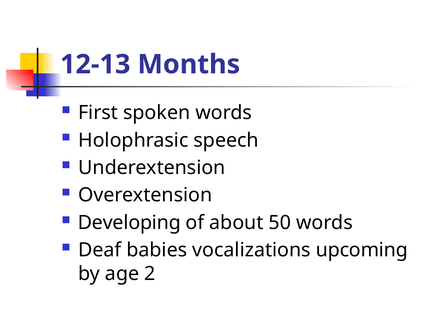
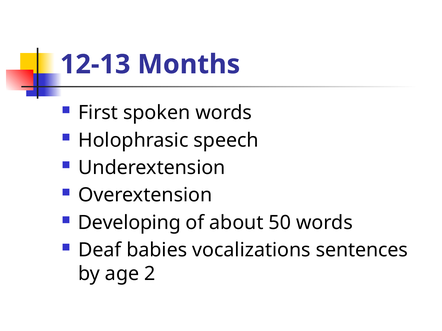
upcoming: upcoming -> sentences (362, 250)
